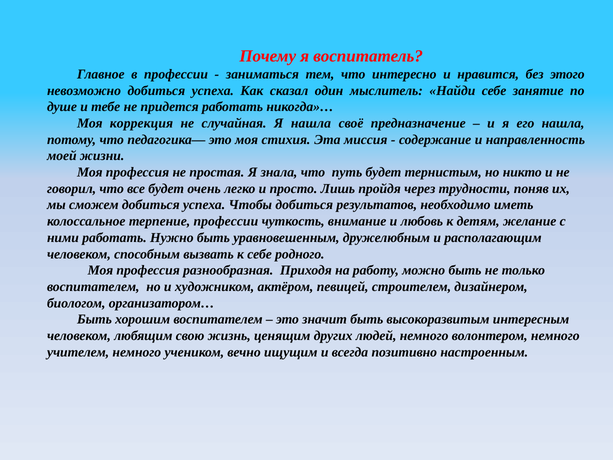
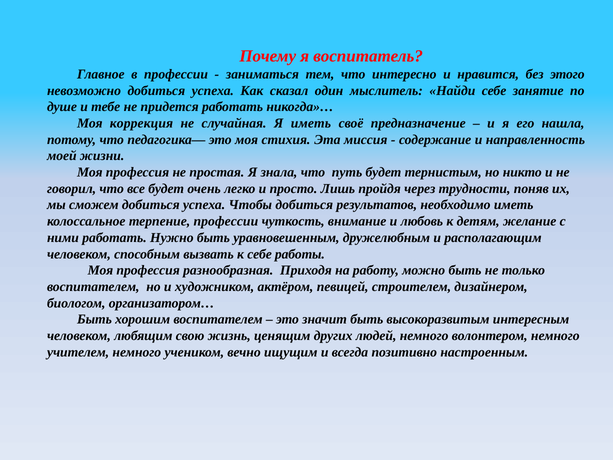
Я нашла: нашла -> иметь (311, 123)
родного: родного -> работы (300, 254)
